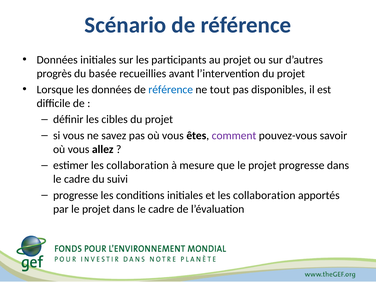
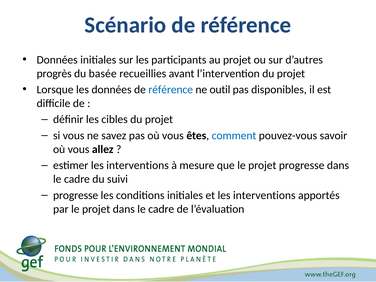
tout: tout -> outil (220, 90)
comment colour: purple -> blue (234, 136)
estimer les collaboration: collaboration -> interventions (138, 165)
et les collaboration: collaboration -> interventions (264, 195)
